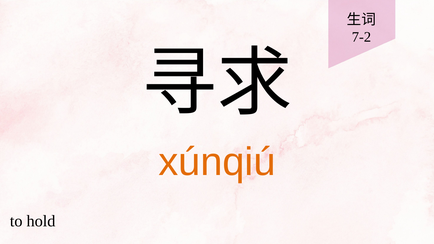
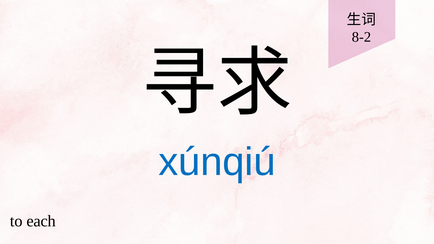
7-2: 7-2 -> 8-2 (361, 37)
xúnqiú colour: orange -> blue (217, 162)
hold: hold -> each (41, 221)
